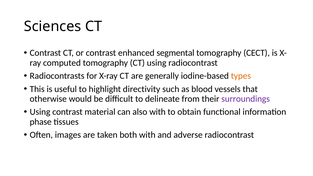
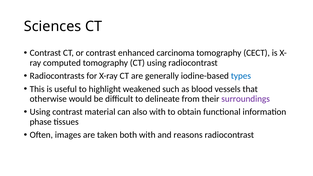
segmental: segmental -> carcinoma (175, 53)
types colour: orange -> blue (241, 76)
directivity: directivity -> weakened (142, 89)
adverse: adverse -> reasons (188, 135)
